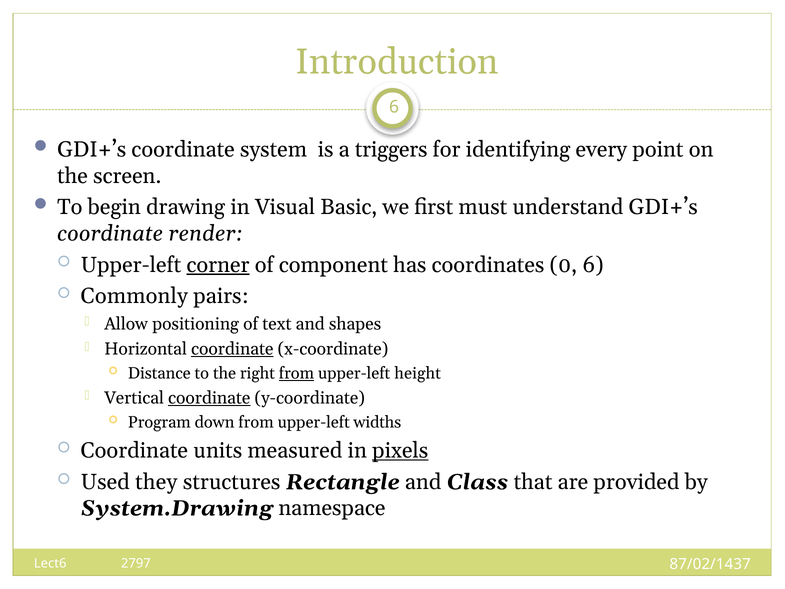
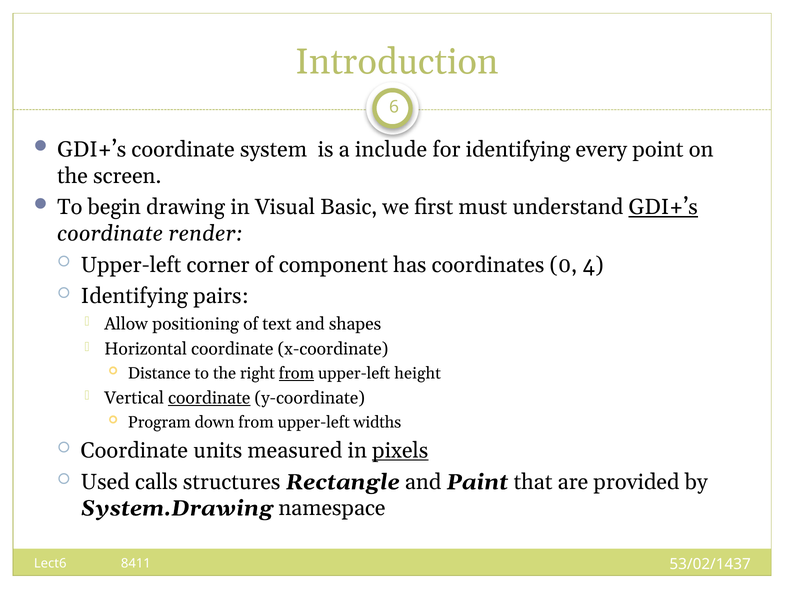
triggers: triggers -> include (391, 150)
GDI+’s underline: none -> present (663, 207)
corner underline: present -> none (218, 265)
0 6: 6 -> 4 (593, 265)
Commonly: Commonly -> Identifying (134, 296)
coordinate underline: present -> none (232, 349)
they: they -> calls (156, 482)
Class: Class -> Paint (477, 482)
2797: 2797 -> 8411 (136, 563)
87/02/1437: 87/02/1437 -> 53/02/1437 (710, 564)
